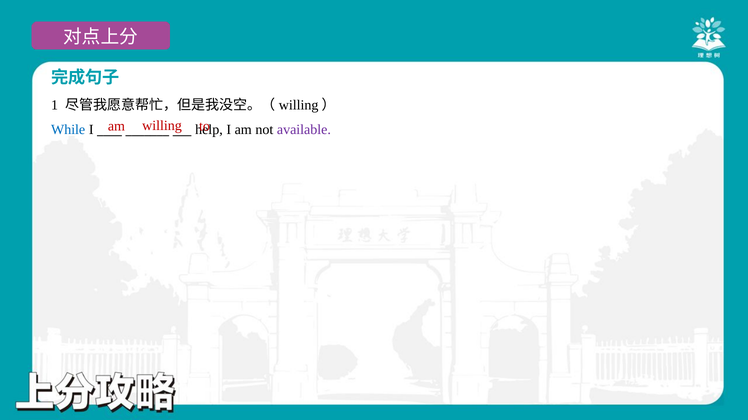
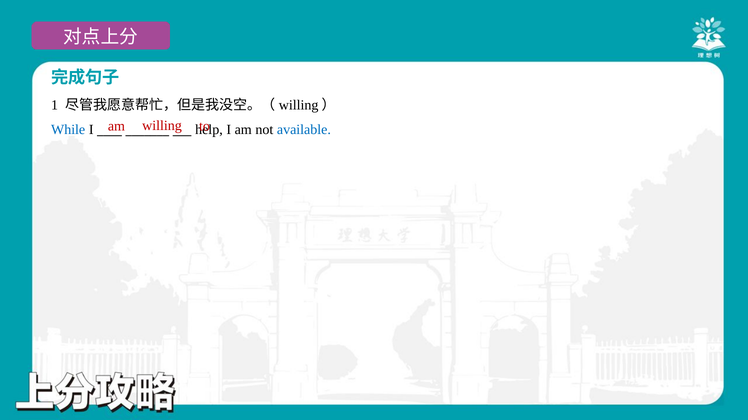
available colour: purple -> blue (304, 130)
